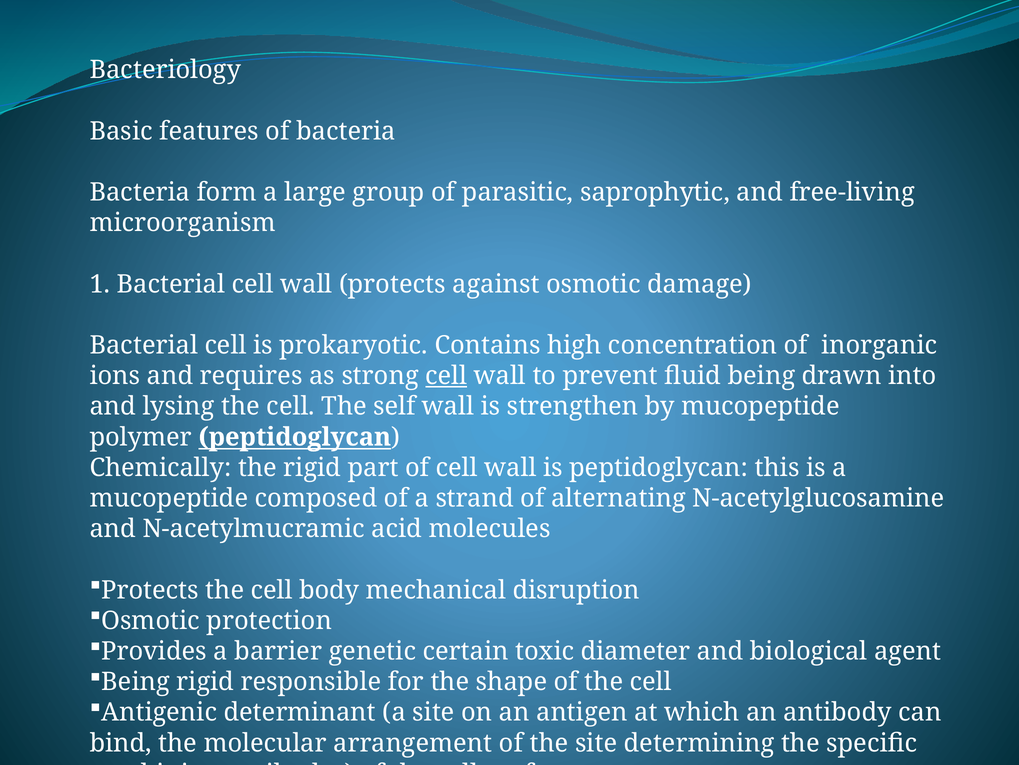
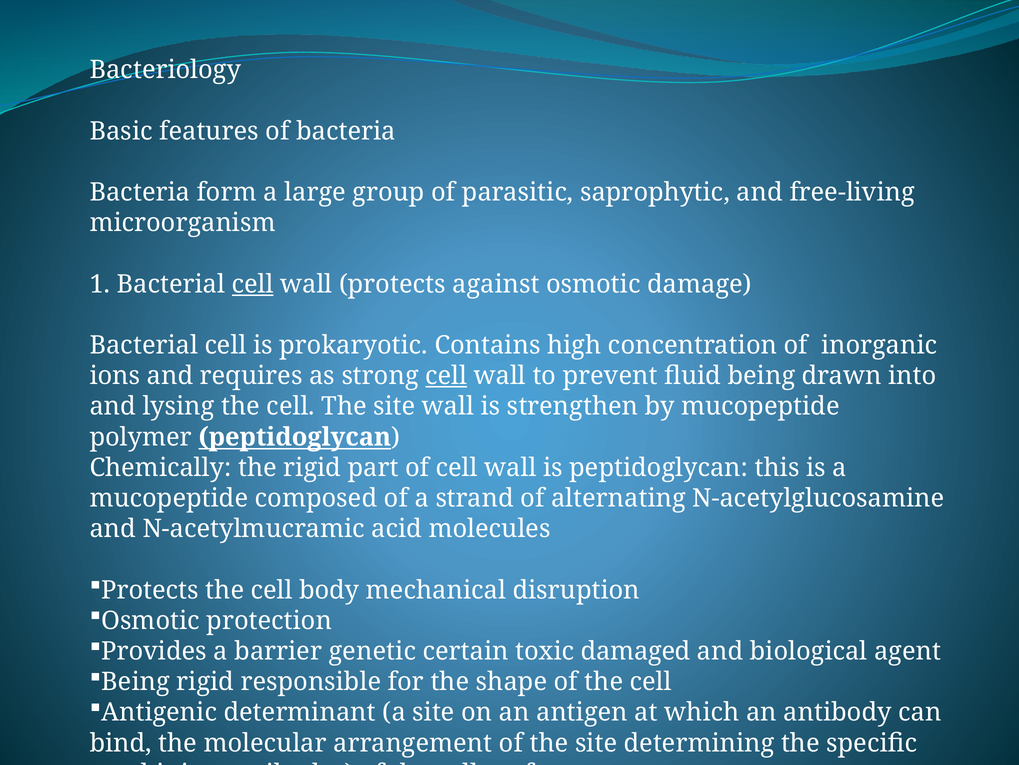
cell underline: none -> present (253, 284)
cell The self: self -> site (394, 406)
diameter: diameter -> damaged (636, 651)
